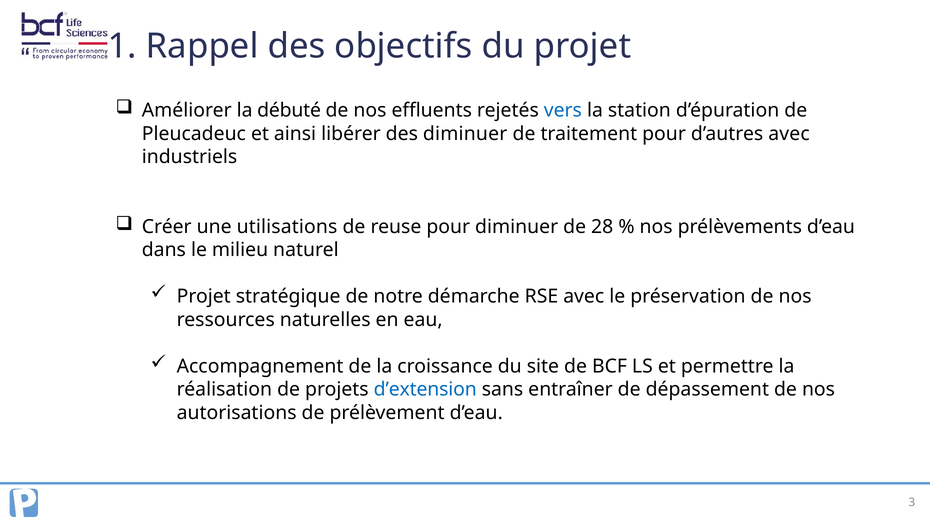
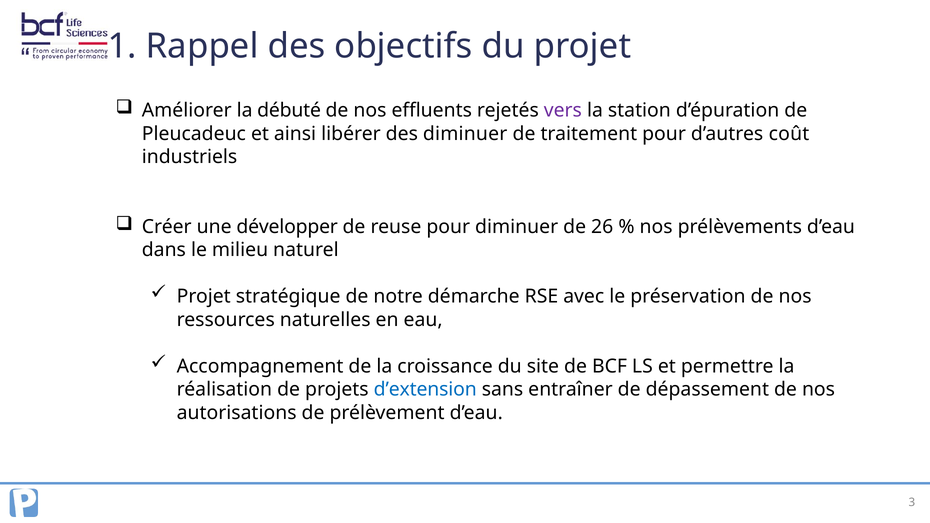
vers colour: blue -> purple (563, 111)
d’autres avec: avec -> coût (789, 134)
utilisations: utilisations -> développer (287, 227)
28: 28 -> 26 (602, 227)
